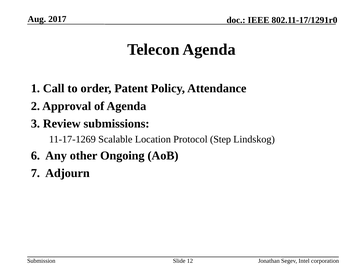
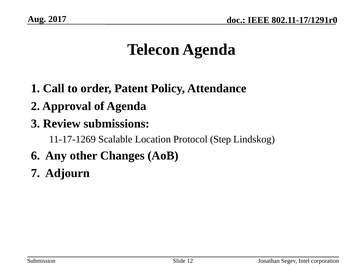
Ongoing: Ongoing -> Changes (122, 156)
